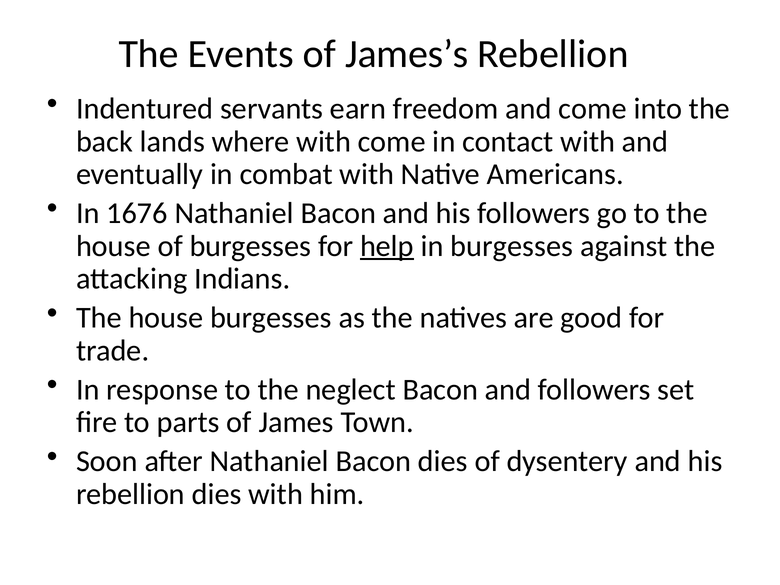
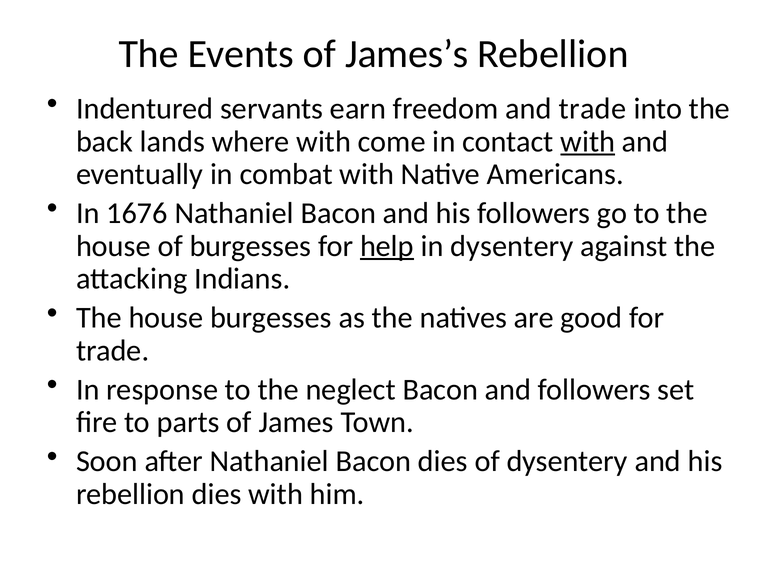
and come: come -> trade (592, 109)
with underline: none -> present (588, 142)
in burgesses: burgesses -> dysentery (512, 246)
